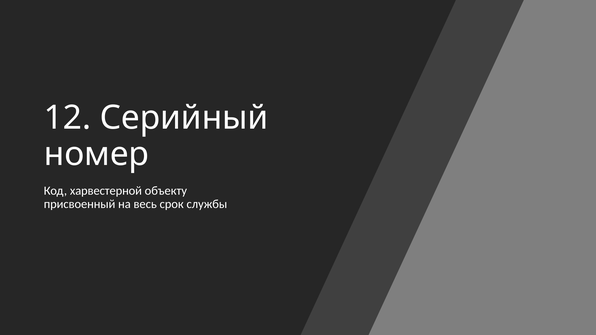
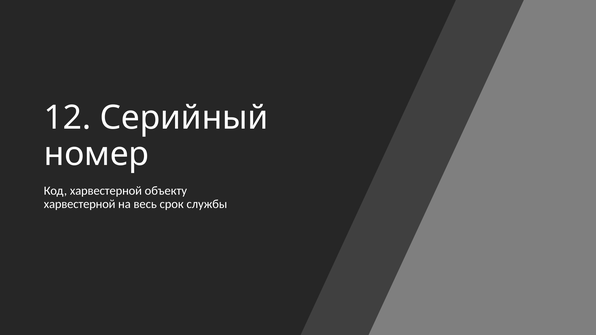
присвоенный: присвоенный -> харвестерной (80, 204)
